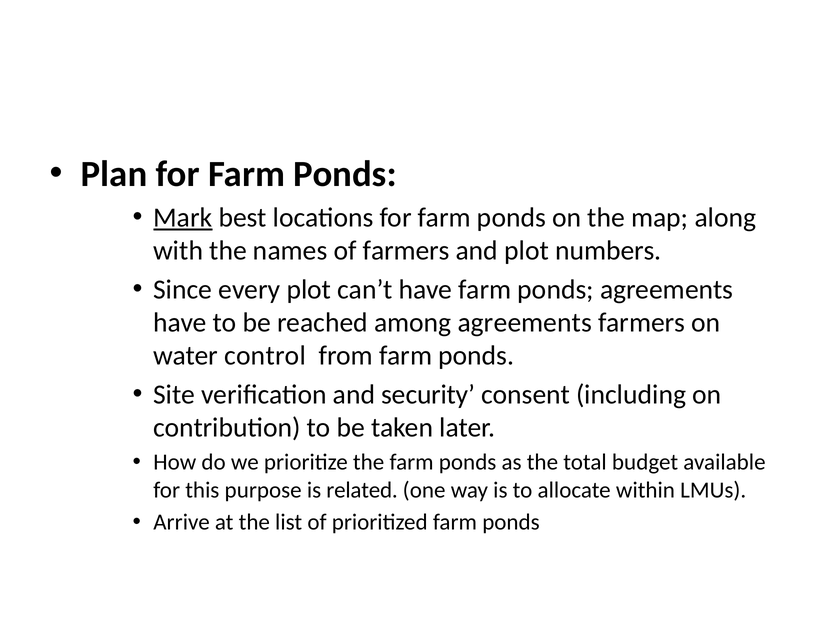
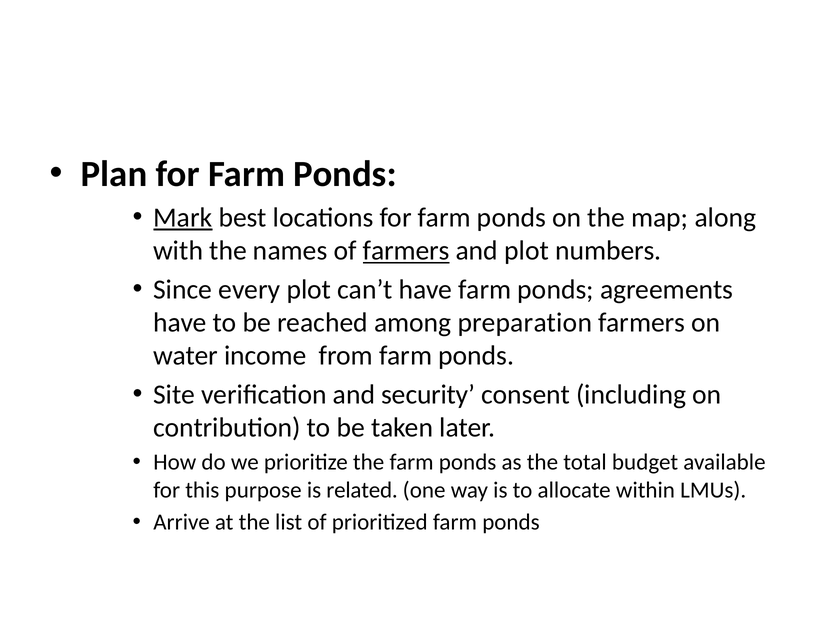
farmers underline: none -> present (406, 251)
among agreements: agreements -> preparation (525, 322)
control: control -> income (265, 356)
